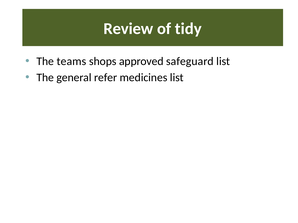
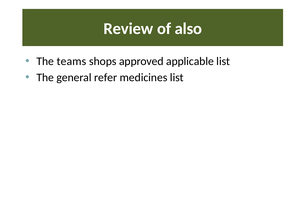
tidy: tidy -> also (188, 29)
safeguard: safeguard -> applicable (190, 61)
